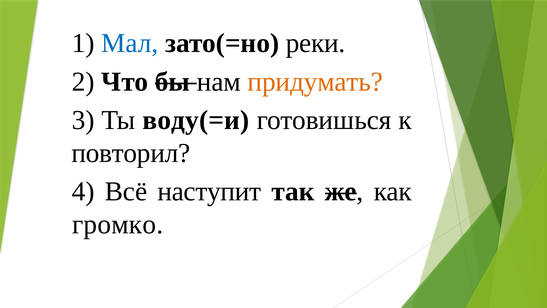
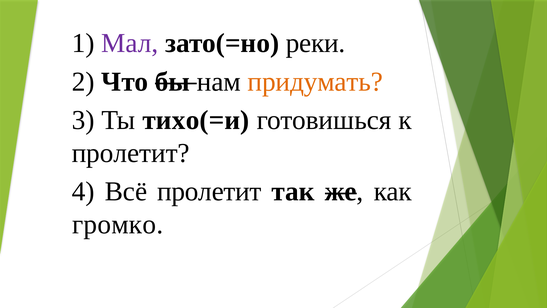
Мал colour: blue -> purple (130, 43)
воду(=и: воду(=и -> тихо(=и (196, 120)
повторил: повторил -> пролетит (131, 153)
Всё наступит: наступит -> пролетит (209, 191)
